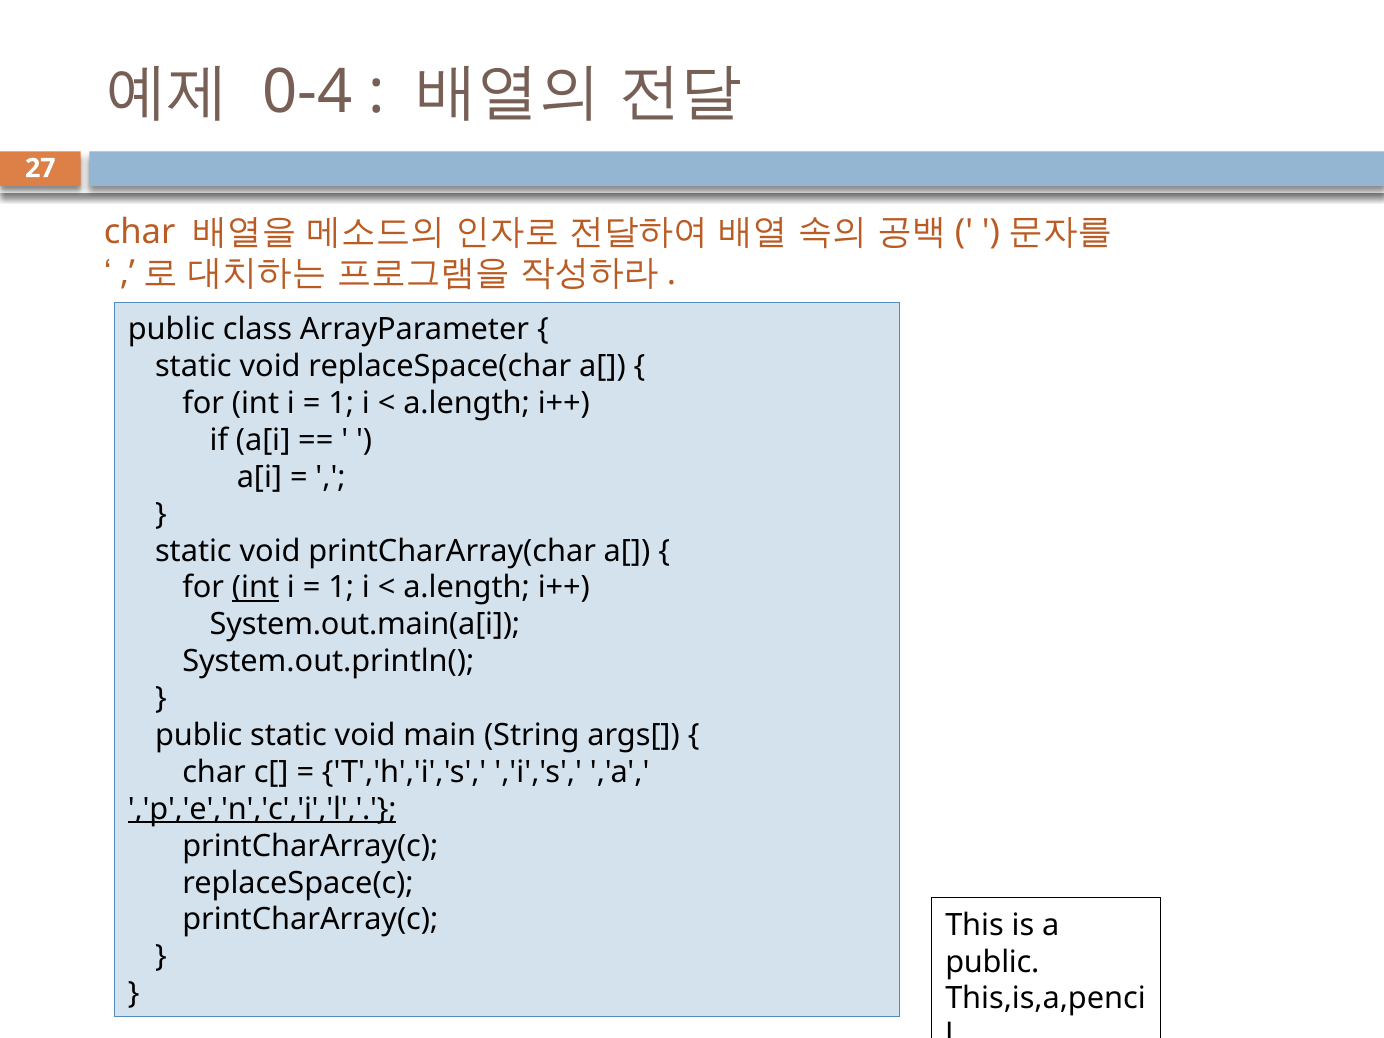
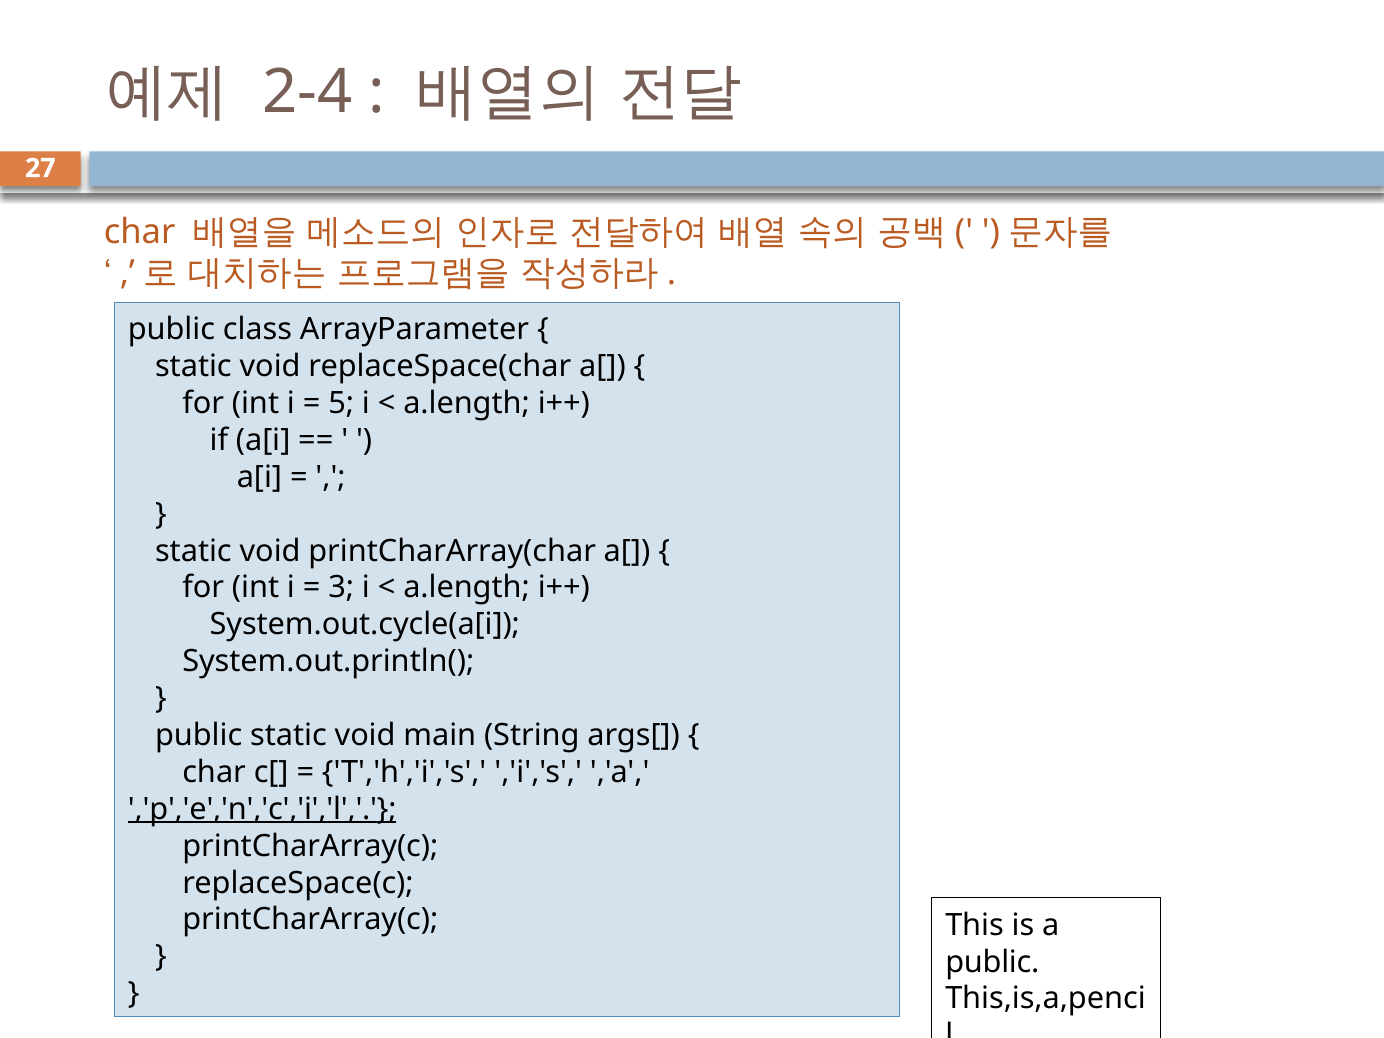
0-4: 0-4 -> 2-4 (308, 92)
1: 1 -> 5 (341, 403)
int underline: present -> none (256, 588)
1: 1 -> 3 (341, 588)
System.out.main(a[i: System.out.main(a[i -> System.out.cycle(a[i (365, 625)
